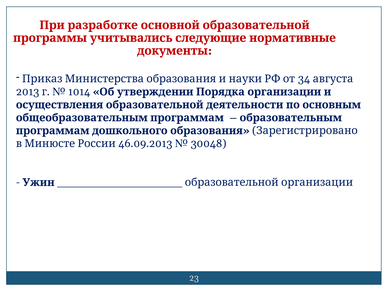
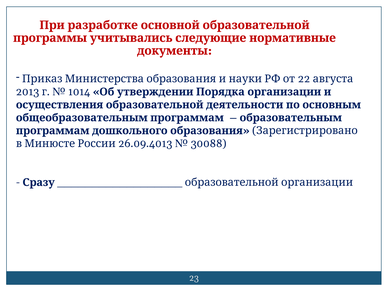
34: 34 -> 22 (304, 79)
46.09.2013: 46.09.2013 -> 26.09.4013 (145, 144)
30048: 30048 -> 30088 (209, 144)
Ужин: Ужин -> Сразу (39, 182)
